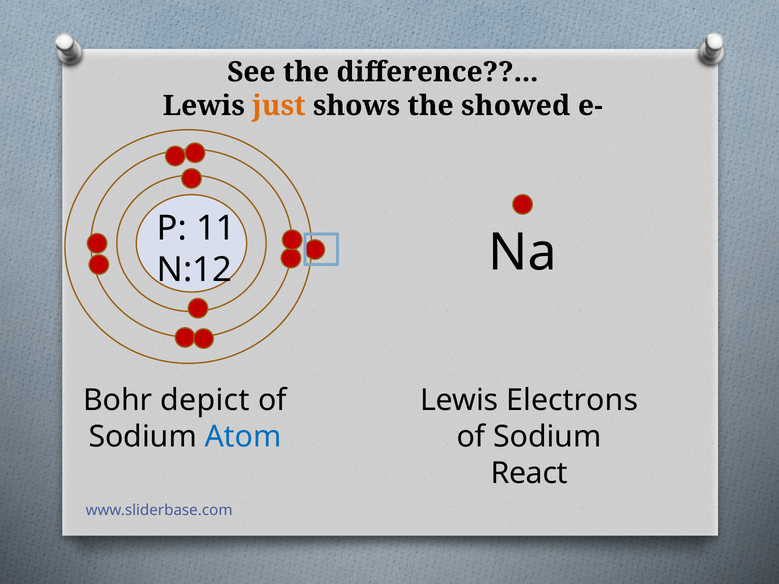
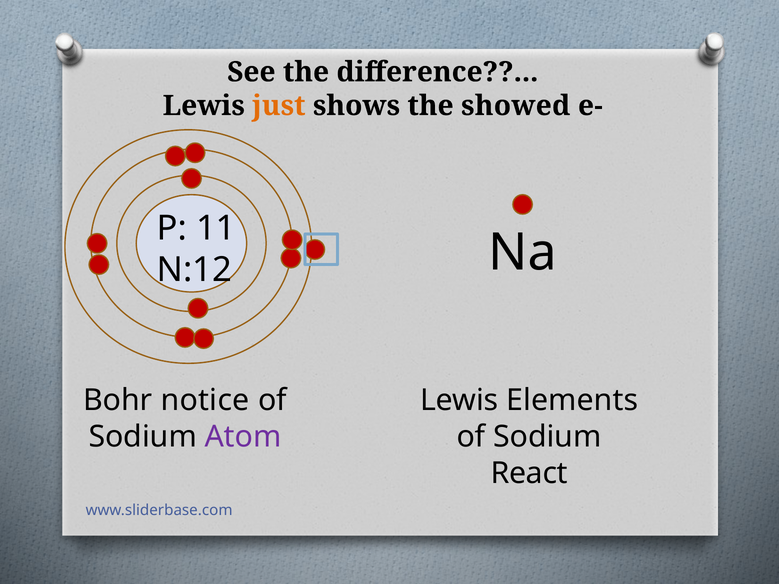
depict: depict -> notice (205, 401)
Electrons: Electrons -> Elements (572, 401)
Atom colour: blue -> purple (243, 437)
